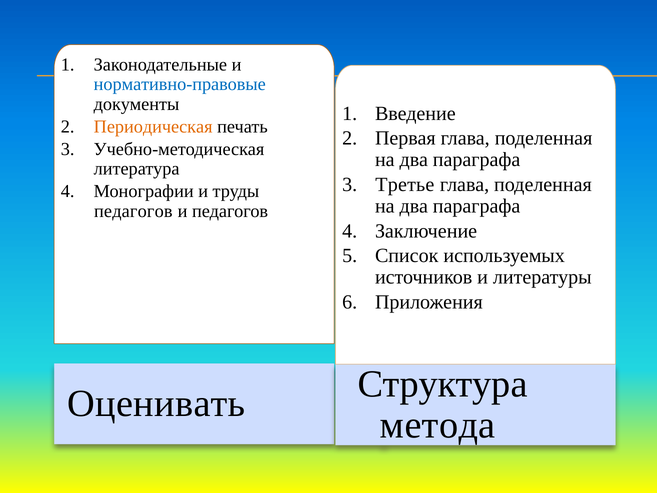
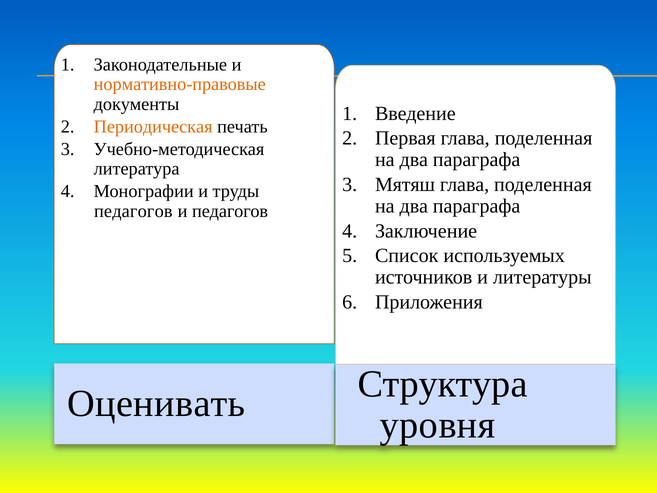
нормативно-правовые colour: blue -> orange (180, 84)
Третье: Третье -> Мятяш (405, 184)
метода: метода -> уровня (438, 425)
